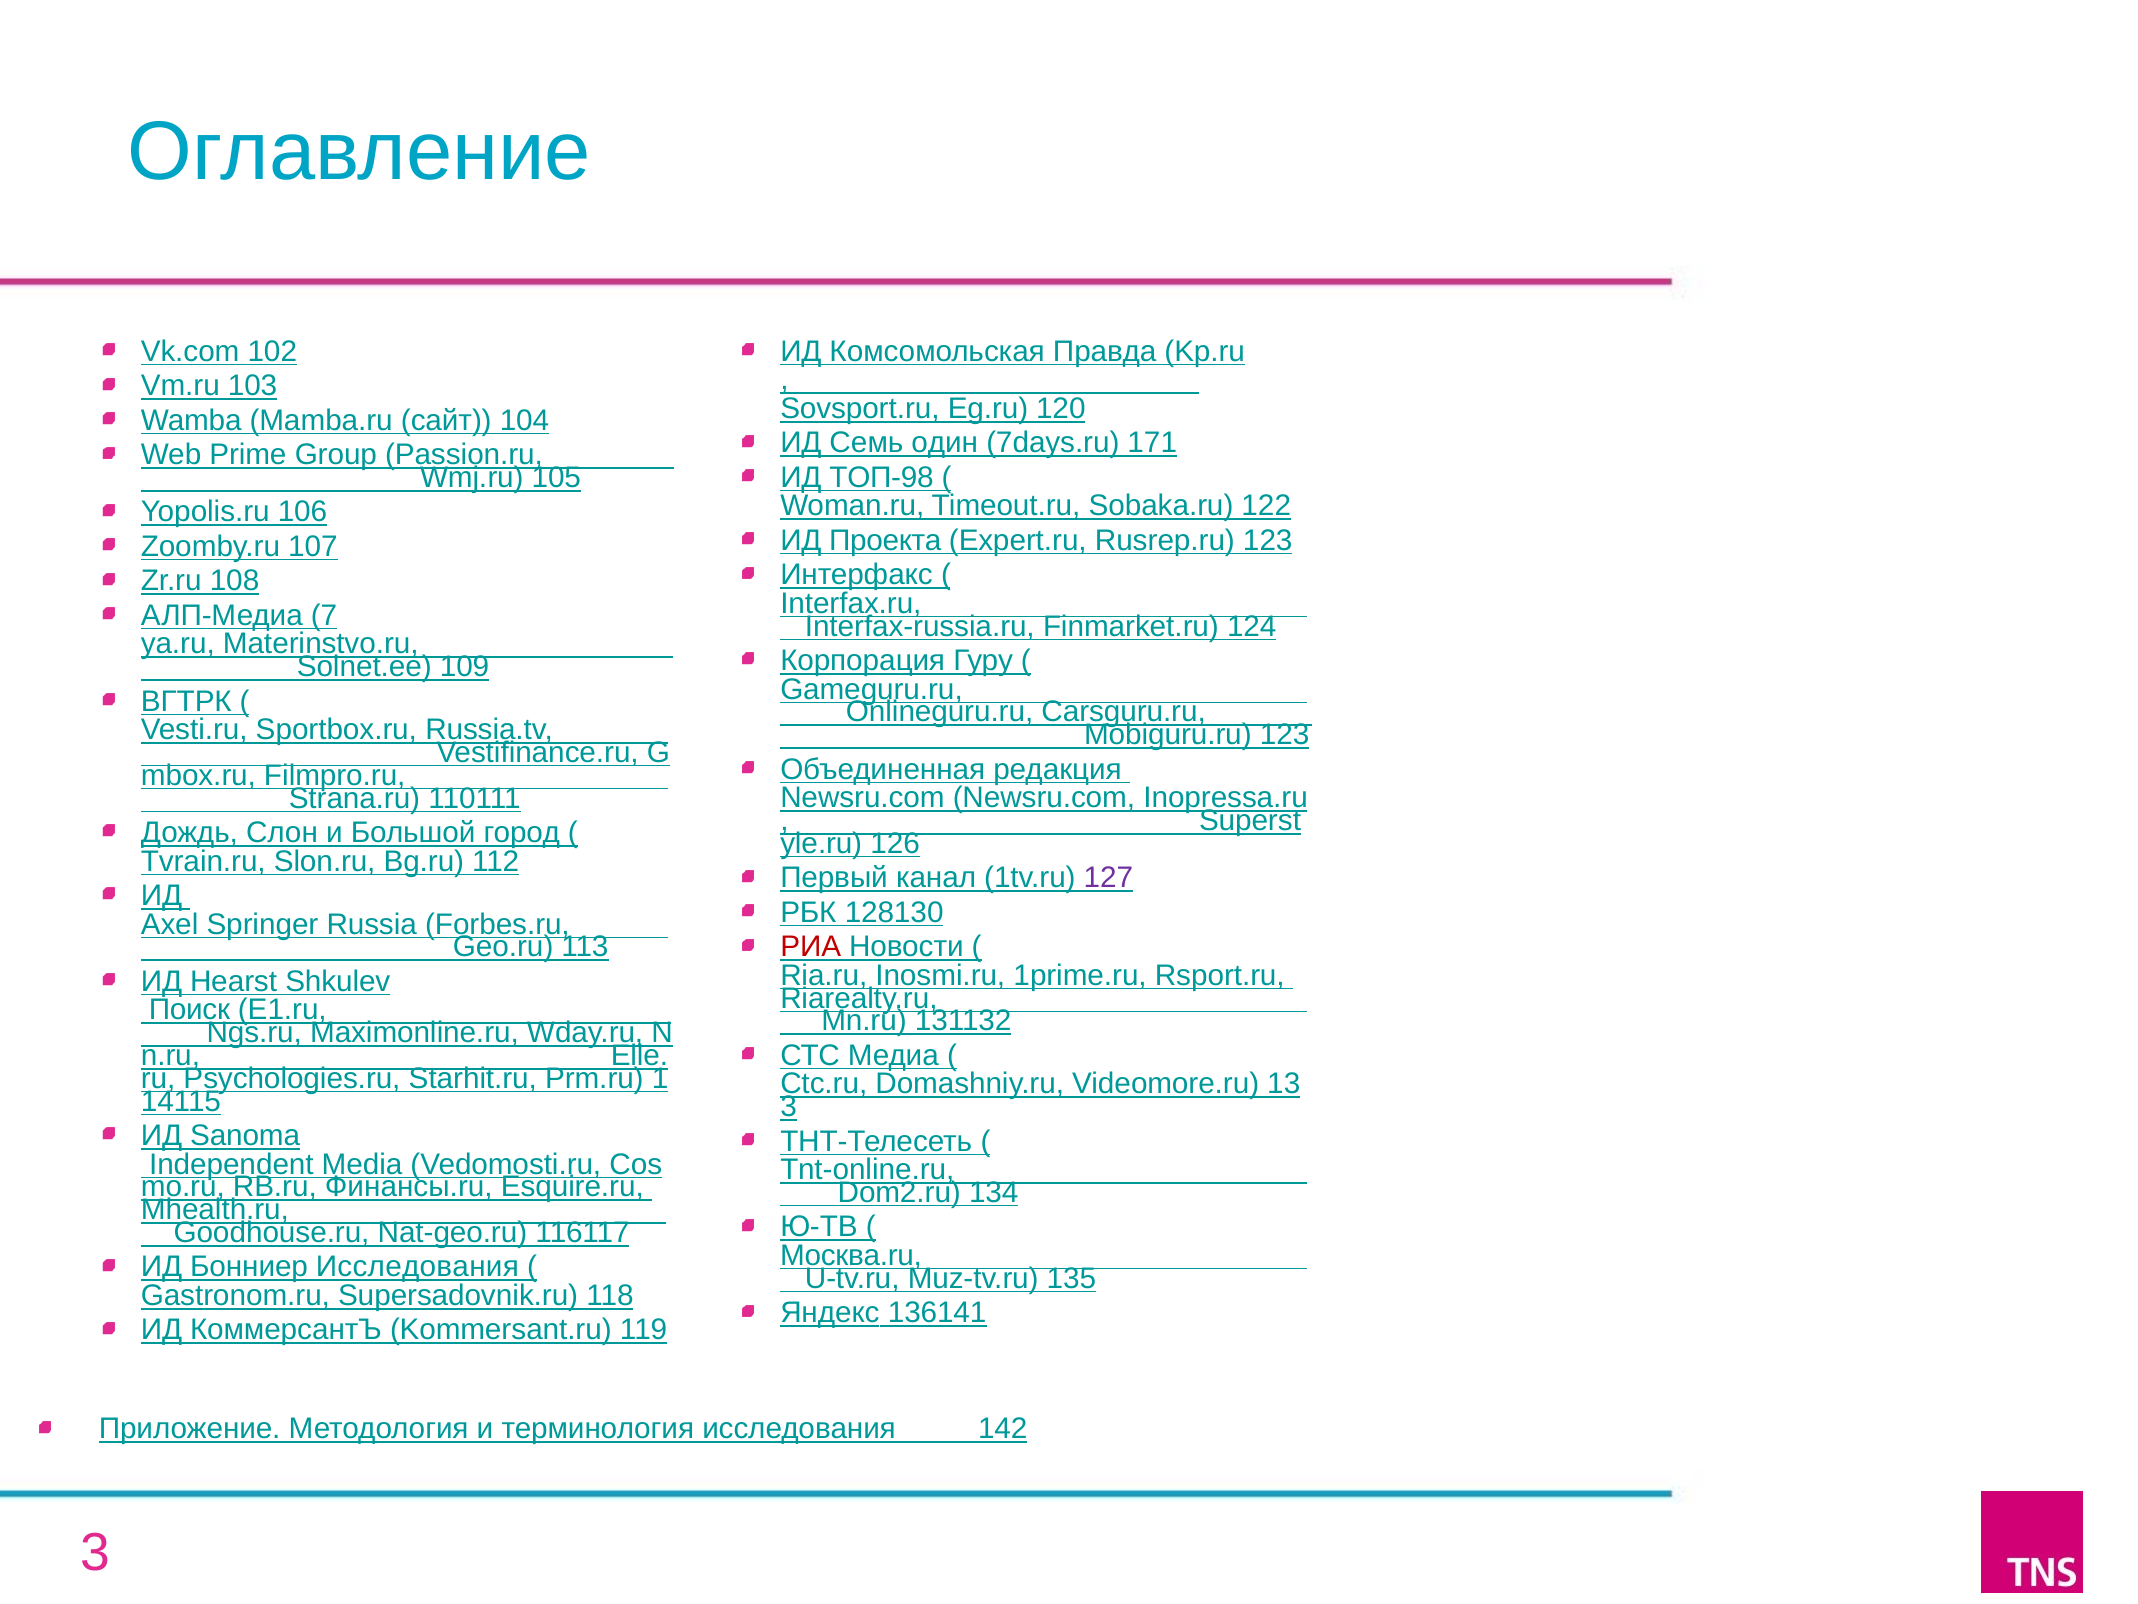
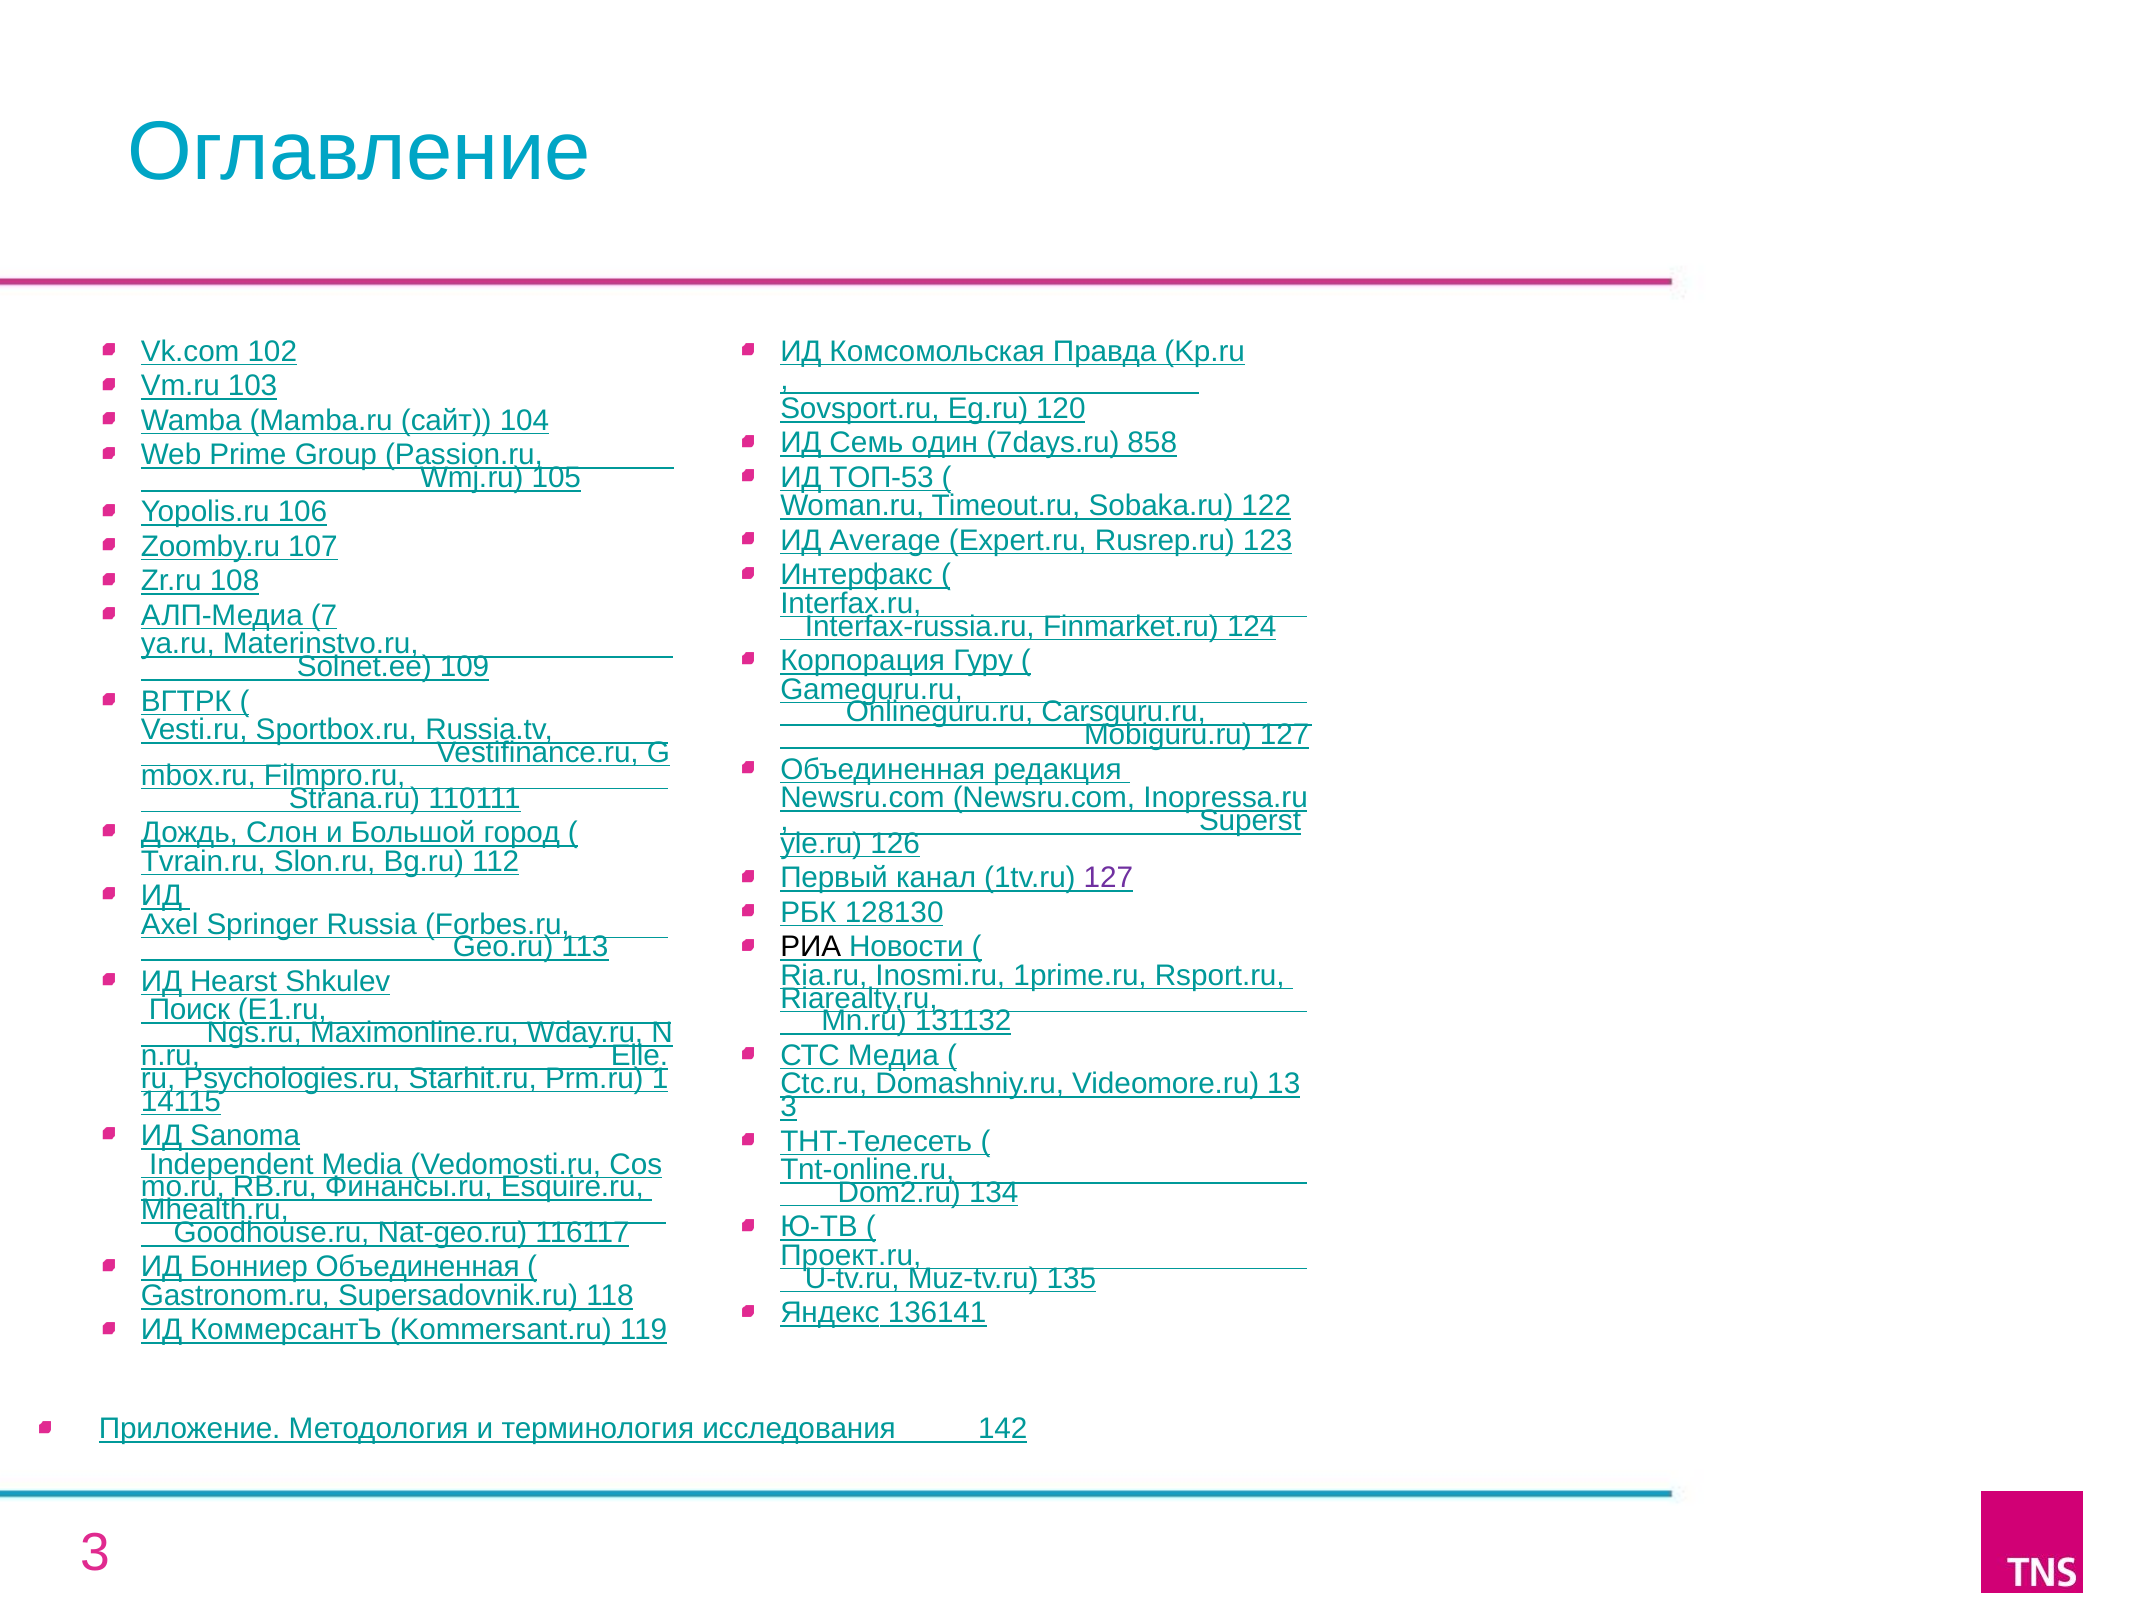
171: 171 -> 858 (1152, 443)
ТОП-98: ТОП-98 -> ТОП-53 (882, 477)
Проекта: Проекта -> Average (885, 540)
Mobiguru.ru 123: 123 -> 127 (1285, 735)
РИА colour: red -> black (811, 947)
Москва.ru: Москва.ru -> Проект.ru (851, 1255)
Бонниер Исследования: Исследования -> Объединенная (418, 1267)
